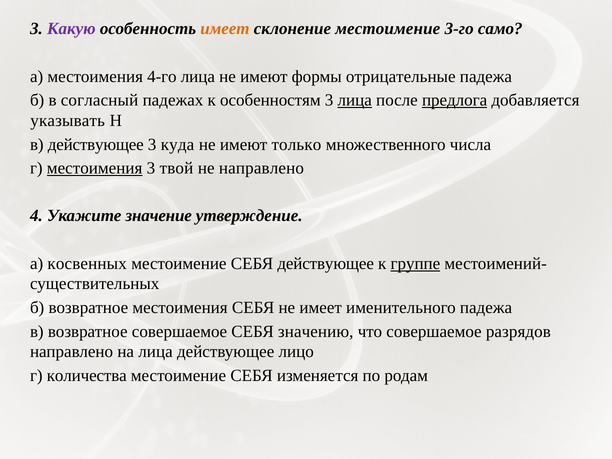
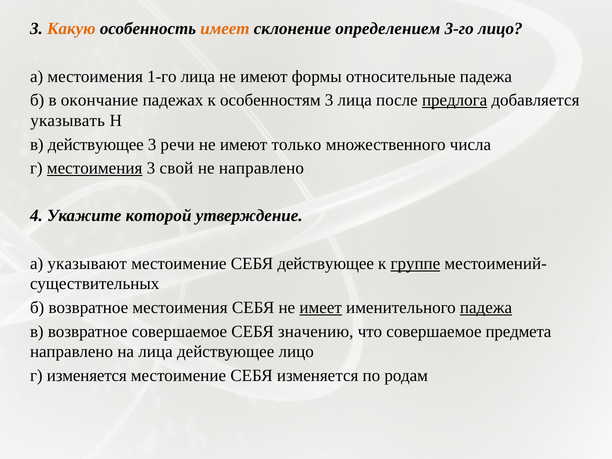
Какую colour: purple -> orange (71, 29)
склонение местоимение: местоимение -> определением (388, 29)
3-го само: само -> лицо (500, 29)
4-го: 4-го -> 1-го (162, 76)
отрицательные: отрицательные -> относительные (401, 76)
согласный: согласный -> окончание (100, 100)
лица underline: present -> none (355, 100)
куда: куда -> речи (178, 144)
твой: твой -> свой (176, 168)
значение: значение -> которой (159, 216)
косвенных: косвенных -> указывают (87, 263)
имеет underline: none -> present (321, 308)
падежа underline: none -> present (486, 308)
разрядов: разрядов -> предмета (518, 331)
г количества: количества -> изменяется (87, 376)
